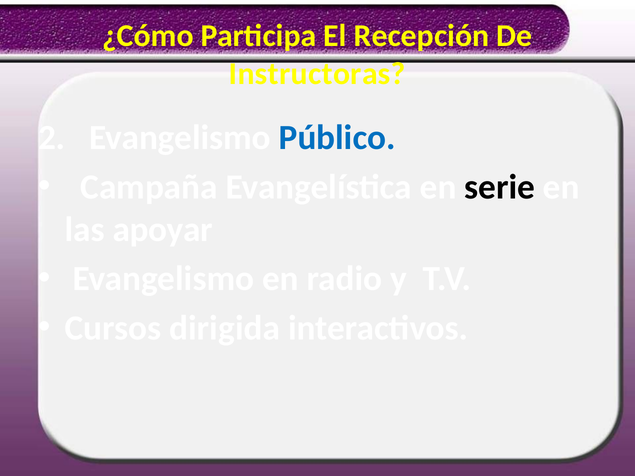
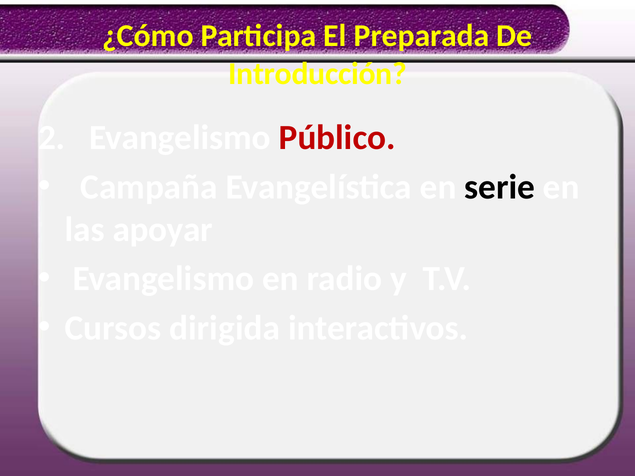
Recepción: Recepción -> Preparada (422, 36)
Instructoras: Instructoras -> Introducción (318, 74)
Público colour: blue -> red (337, 138)
